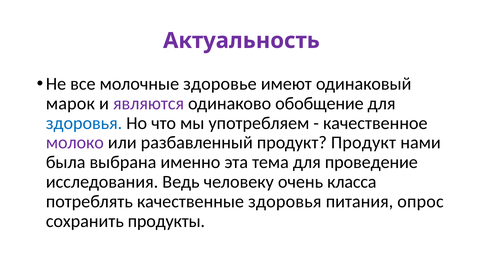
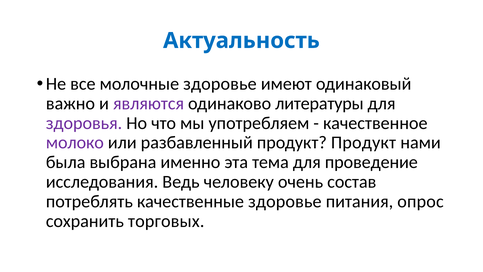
Актуальность colour: purple -> blue (241, 41)
марок: марок -> важно (70, 103)
обобщение: обобщение -> литературы (319, 103)
здоровья colour: blue -> purple (84, 123)
класса: класса -> состав (352, 182)
качественные здоровья: здоровья -> здоровье (285, 201)
продукты: продукты -> торговых (166, 221)
